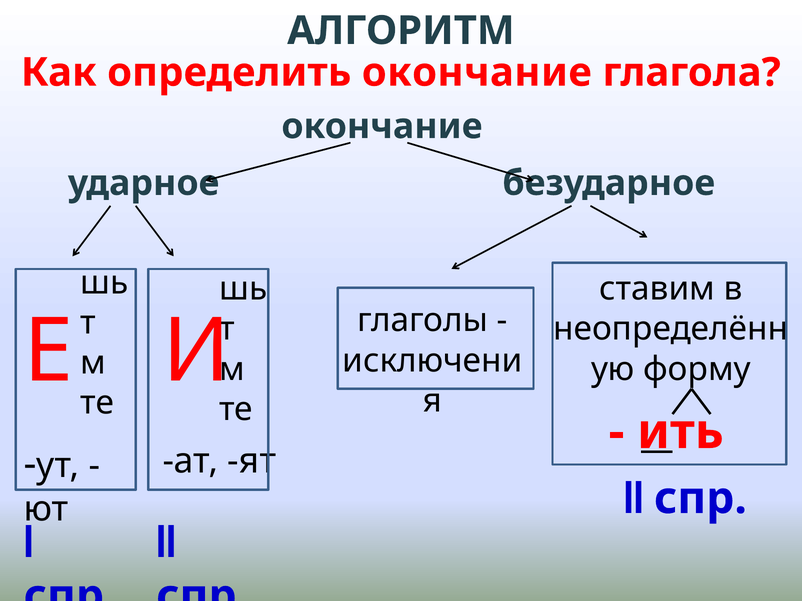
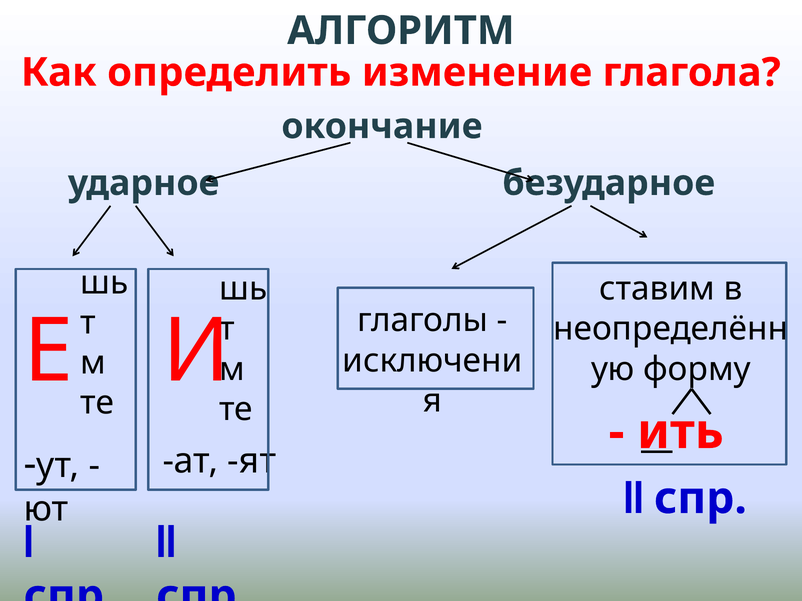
определить окончание: окончание -> изменение (477, 73)
